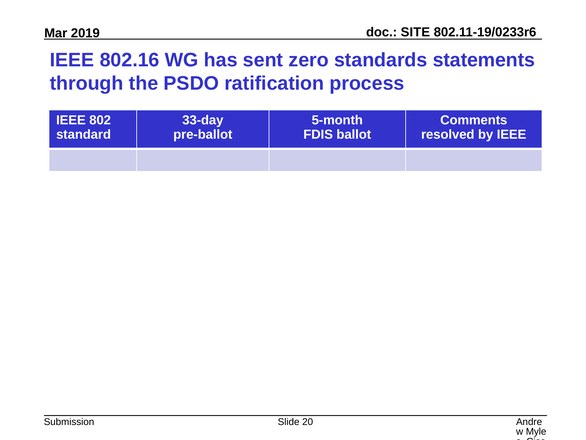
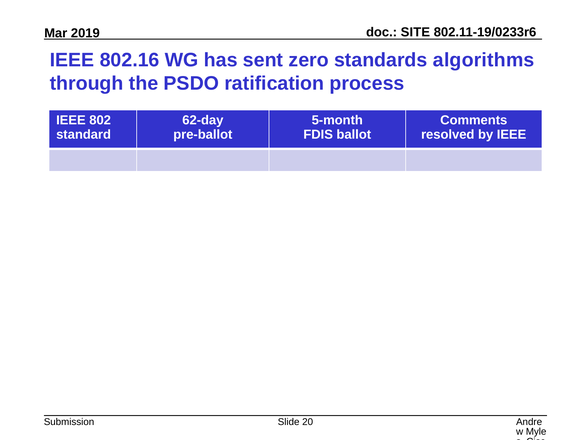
statements: statements -> algorithms (484, 60)
33-day: 33-day -> 62-day (203, 120)
